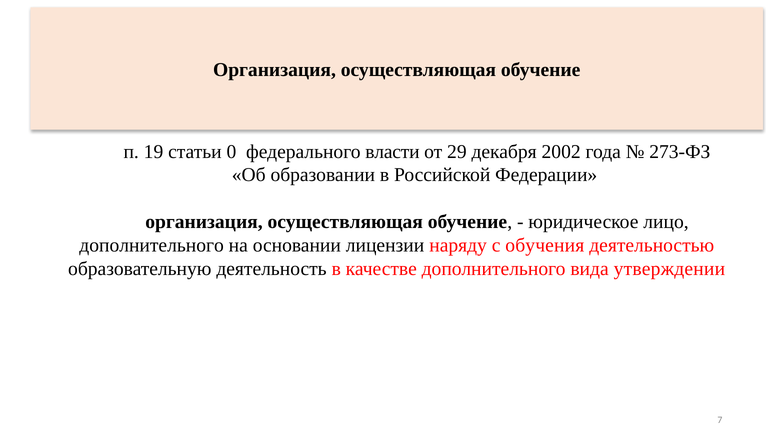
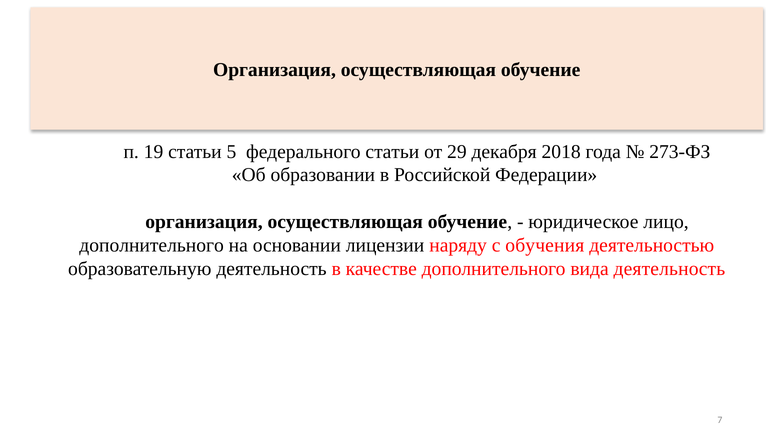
0: 0 -> 5 (231, 152)
федерального власти: власти -> статьи (392, 152)
2002: 2002 -> 2018 (561, 152)
вида утверждении: утверждении -> деятельность (669, 269)
